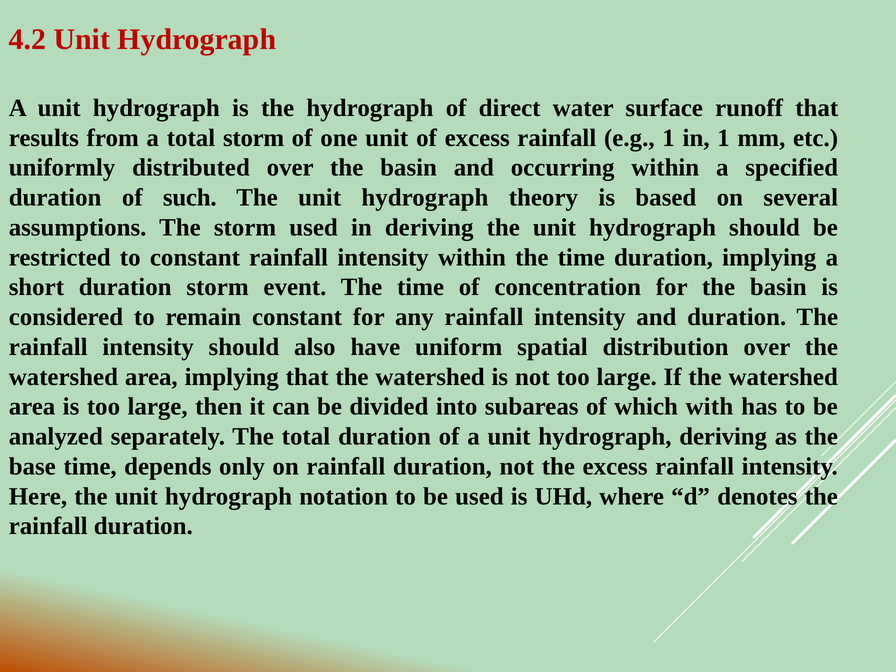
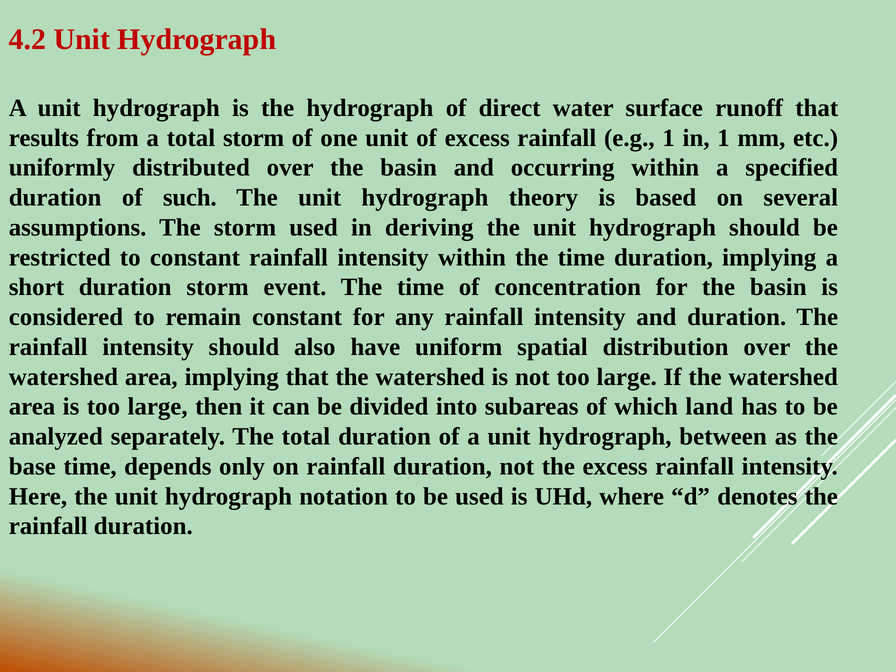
with: with -> land (709, 407)
hydrograph deriving: deriving -> between (723, 437)
